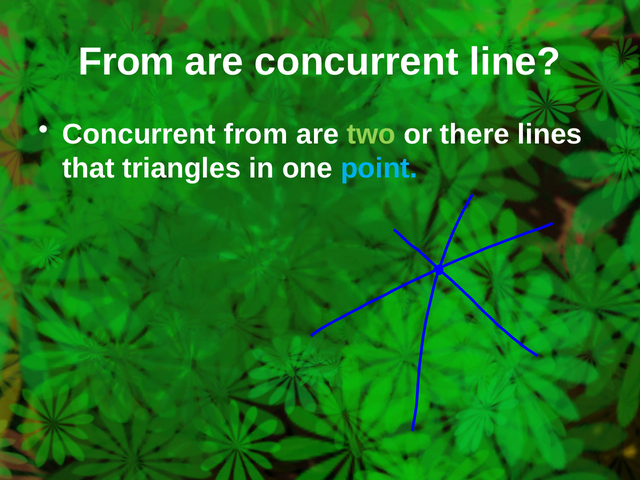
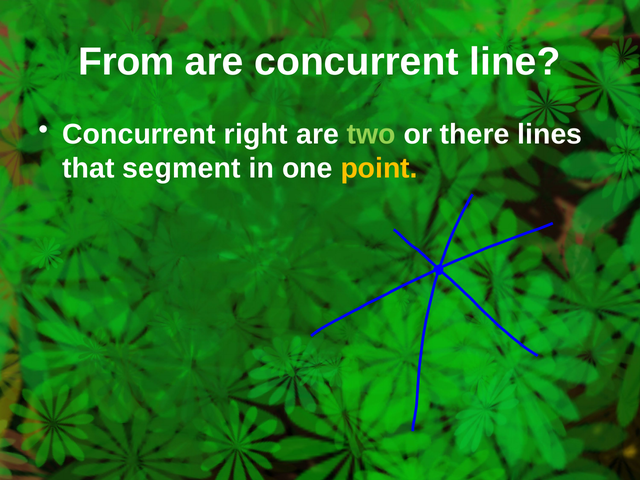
Concurrent from: from -> right (256, 134)
triangles: triangles -> segment (182, 168)
point colour: light blue -> yellow (379, 168)
